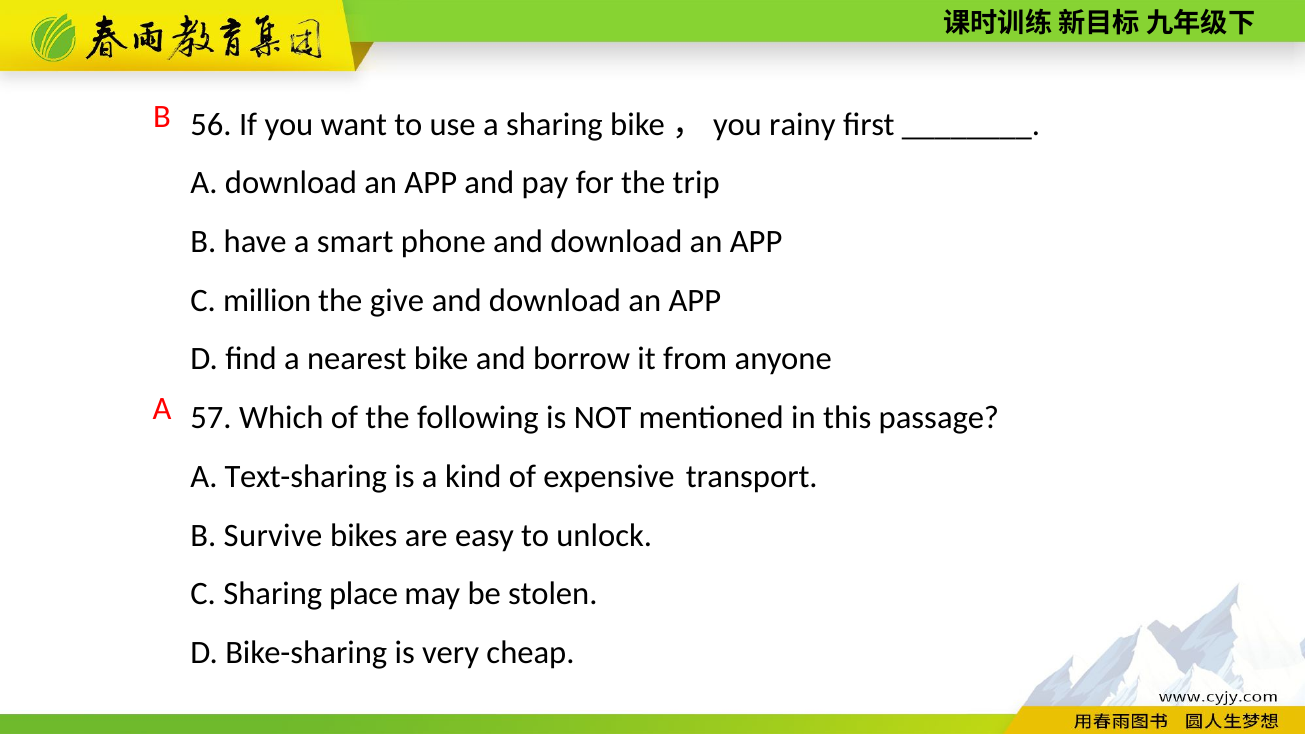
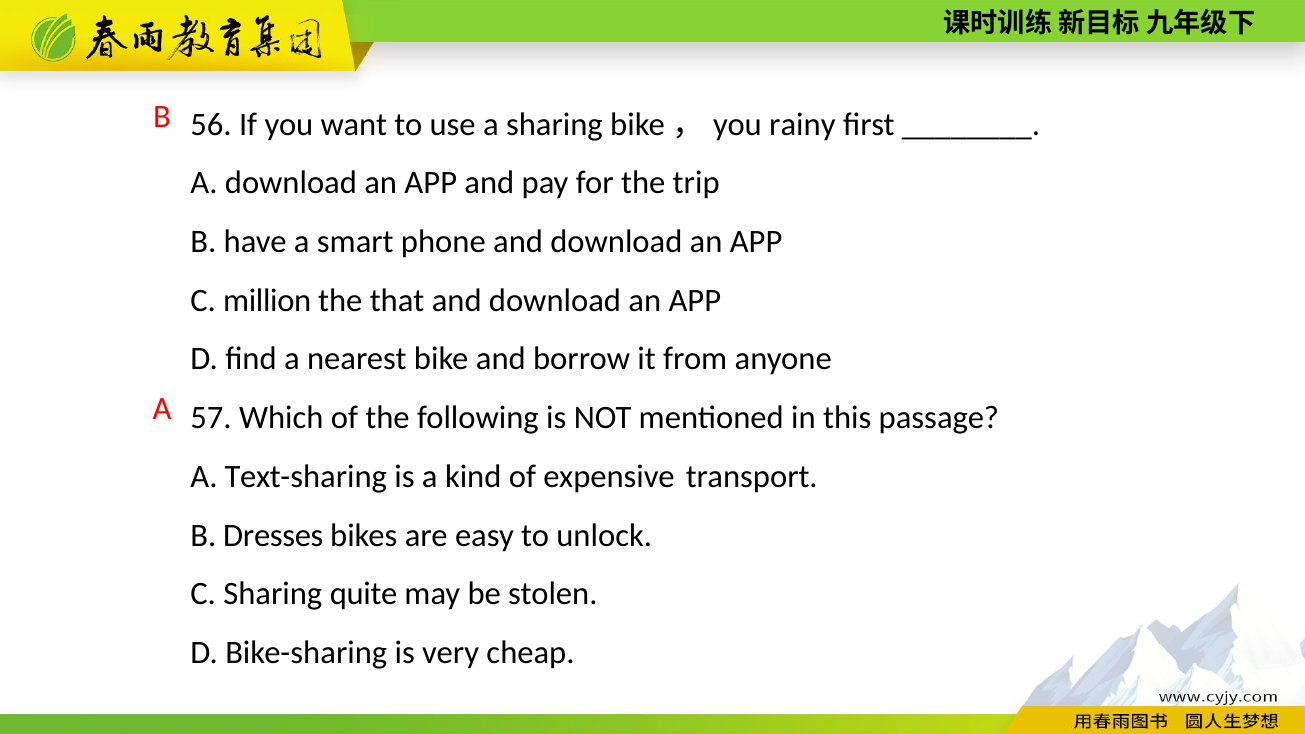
give: give -> that (397, 300)
Survive: Survive -> Dresses (273, 535)
place: place -> quite (364, 594)
